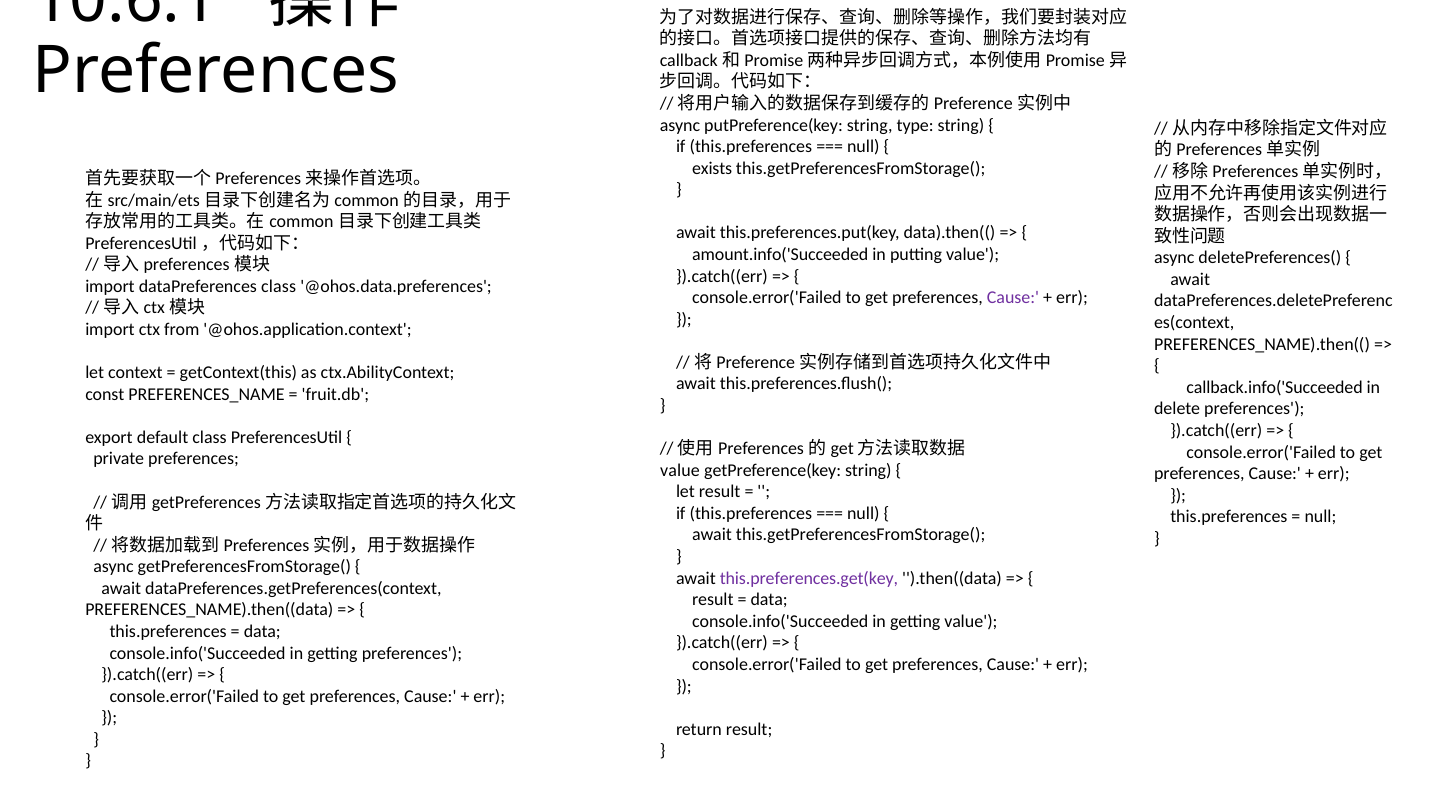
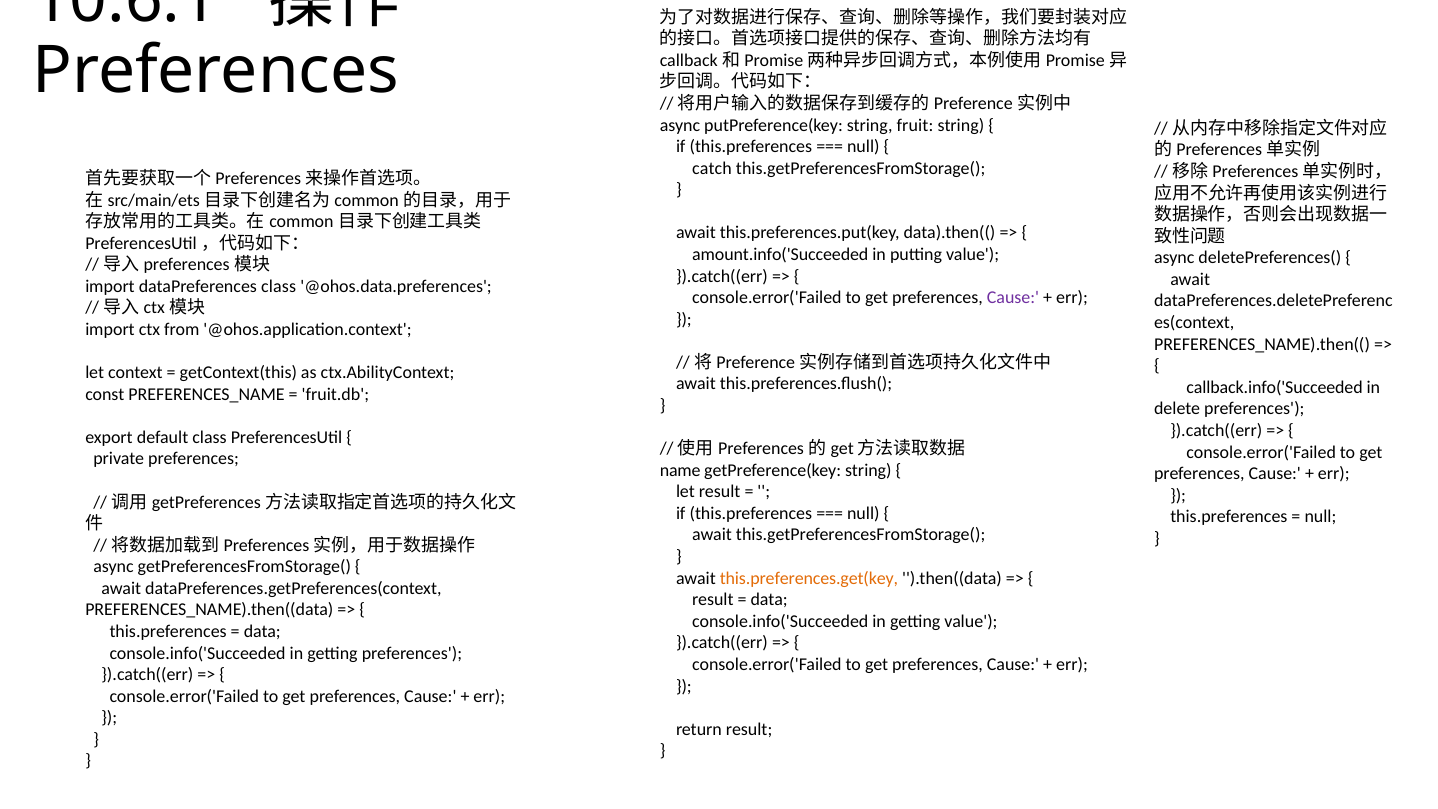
type: type -> fruit (915, 125)
exists: exists -> catch (712, 168)
value: value -> name (680, 470)
this.preferences.get(key colour: purple -> orange (809, 578)
